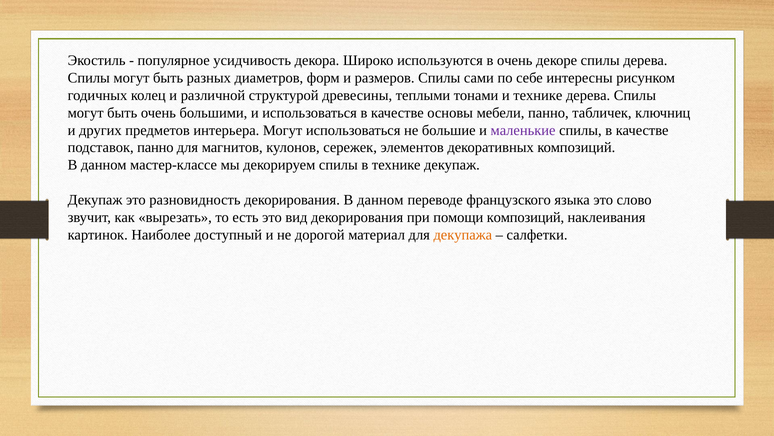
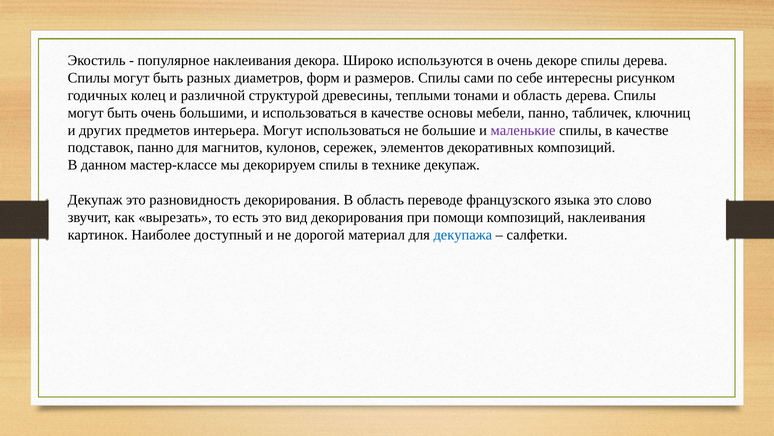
популярное усидчивость: усидчивость -> наклеивания (252, 60)
и технике: технике -> область (538, 95)
декорирования В данном: данном -> область (380, 200)
декупажа colour: orange -> blue (463, 235)
